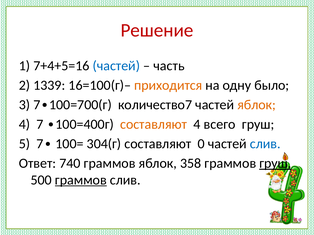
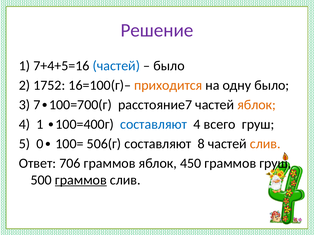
Решение colour: red -> purple (157, 30)
часть: часть -> было (169, 66)
1339: 1339 -> 1752 (49, 85)
количество7: количество7 -> расстояние7 (155, 105)
4 7: 7 -> 1 (40, 125)
составляют colour: orange -> blue (154, 125)
5 7: 7 -> 0 (40, 144)
304(г: 304(г -> 506(г (104, 144)
0: 0 -> 8 (201, 144)
слив colour: blue -> orange (265, 144)
740: 740 -> 706 (70, 164)
358: 358 -> 450 (191, 164)
груш underline: present -> none (275, 164)
